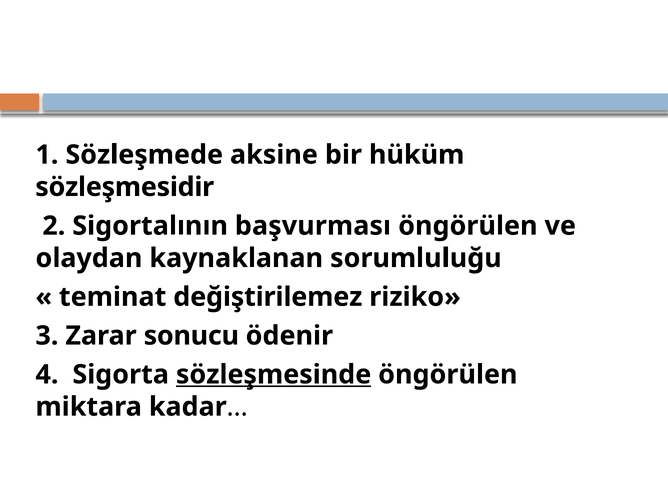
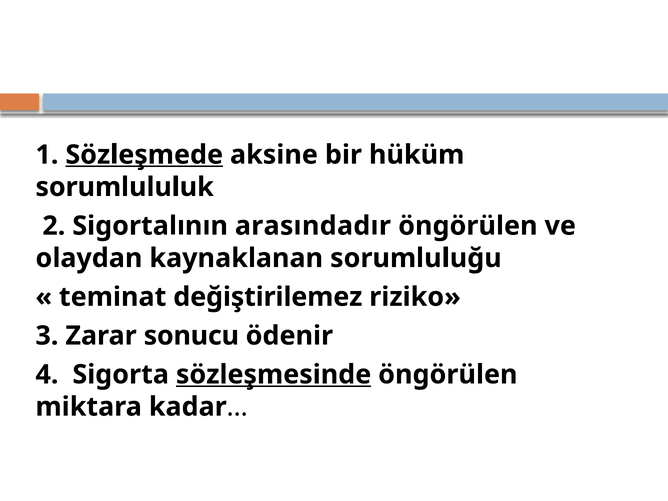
Sözleşmede underline: none -> present (144, 155)
sözleşmesidir: sözleşmesidir -> sorumlululuk (125, 187)
başvurması: başvurması -> arasındadır (313, 226)
